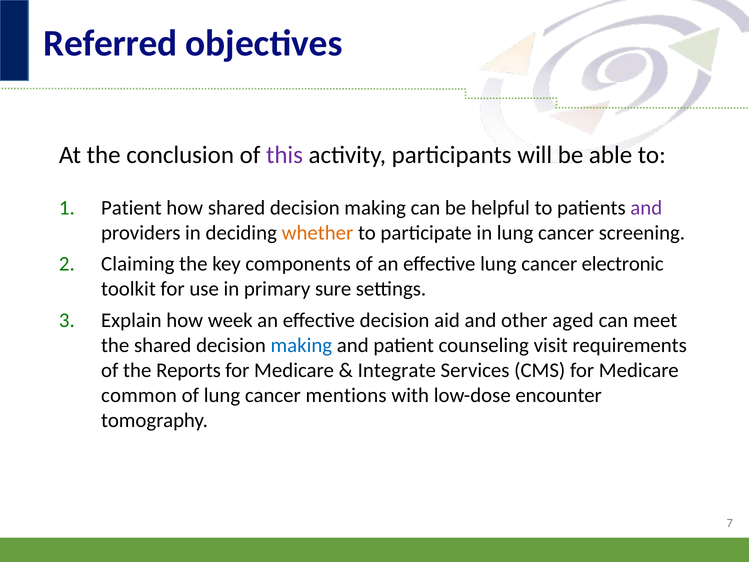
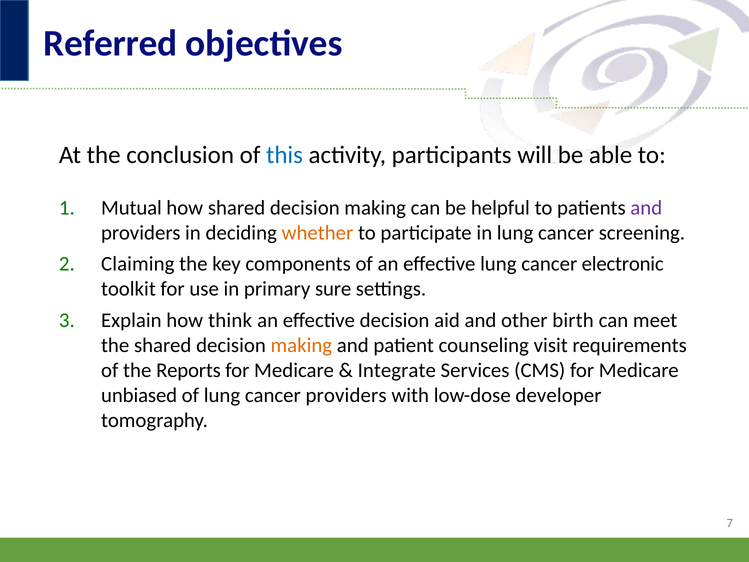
this colour: purple -> blue (285, 155)
Patient: Patient -> Mutual (131, 208)
week: week -> think (230, 320)
aged: aged -> birth (573, 320)
making colour: blue -> orange (301, 345)
common: common -> unbiased (139, 395)
cancer mentions: mentions -> providers (346, 395)
encounter: encounter -> developer (559, 395)
